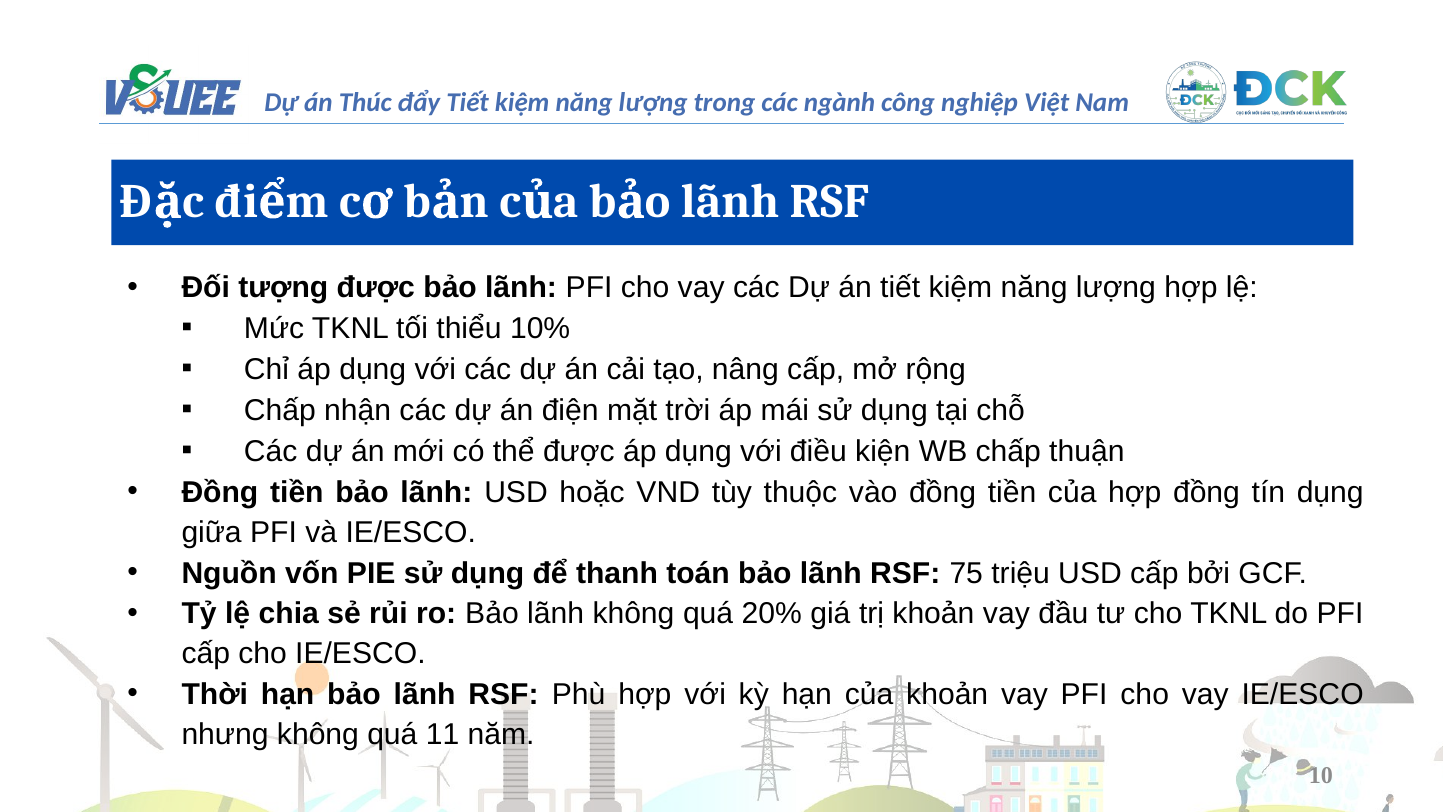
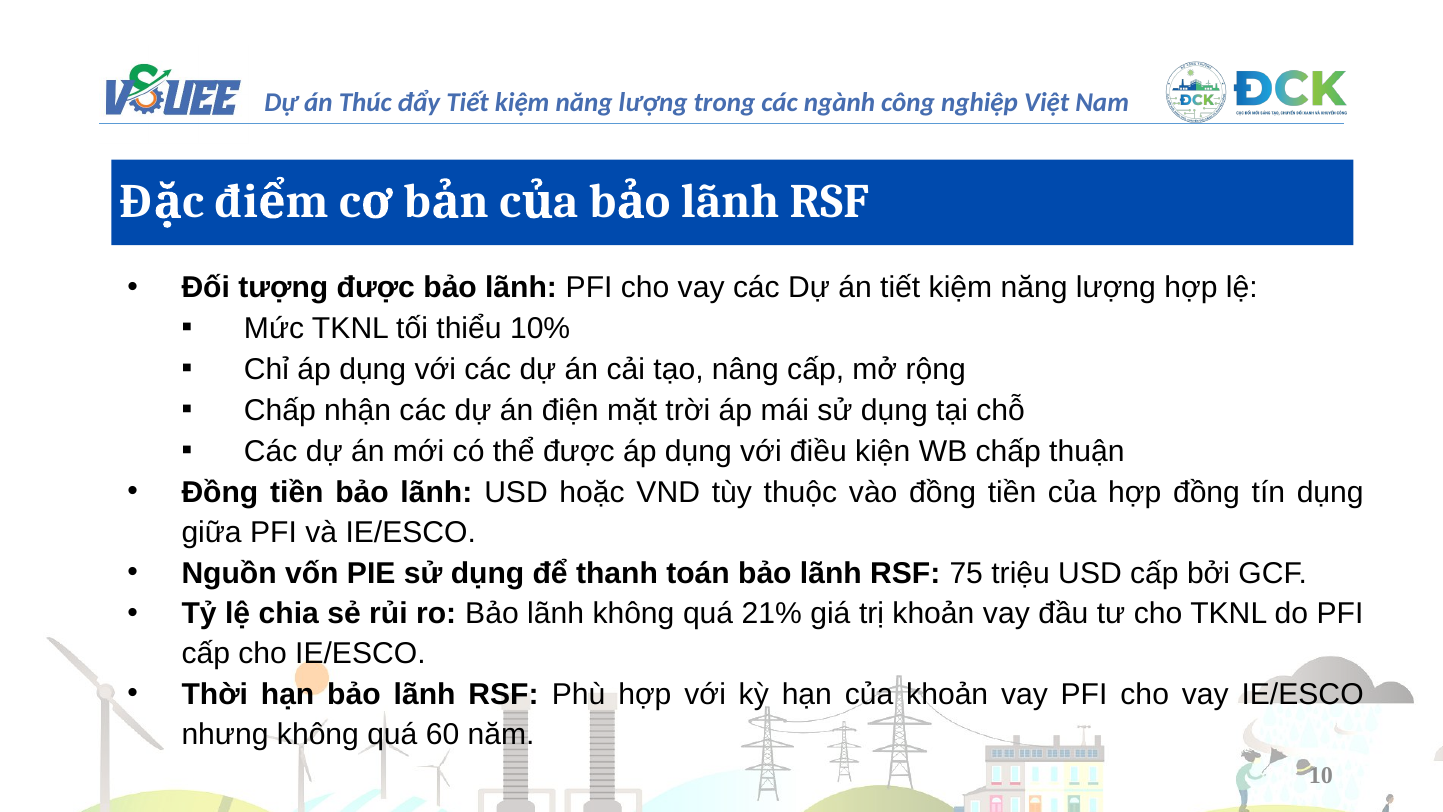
20%: 20% -> 21% (772, 614)
11: 11 -> 60 (443, 734)
